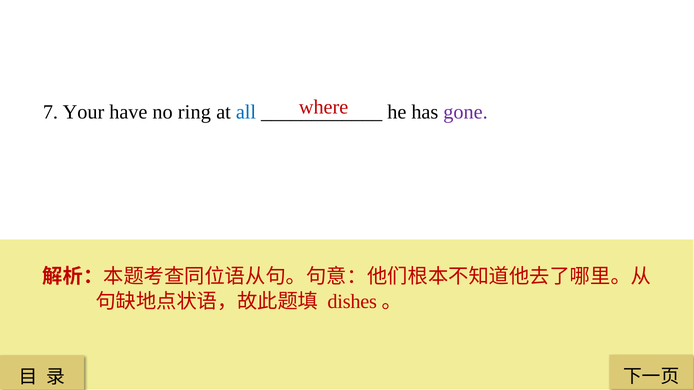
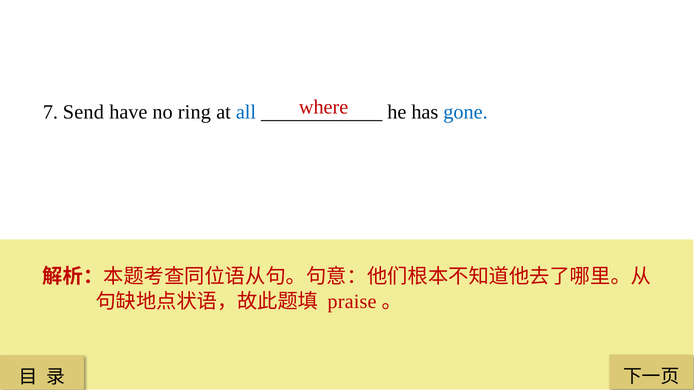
Your: Your -> Send (83, 112)
gone colour: purple -> blue (466, 112)
dishes: dishes -> praise (352, 302)
